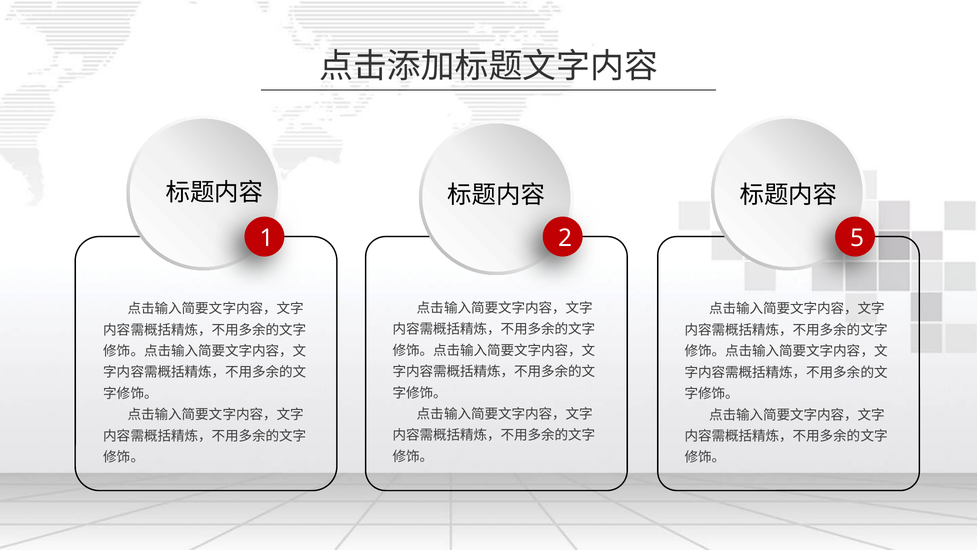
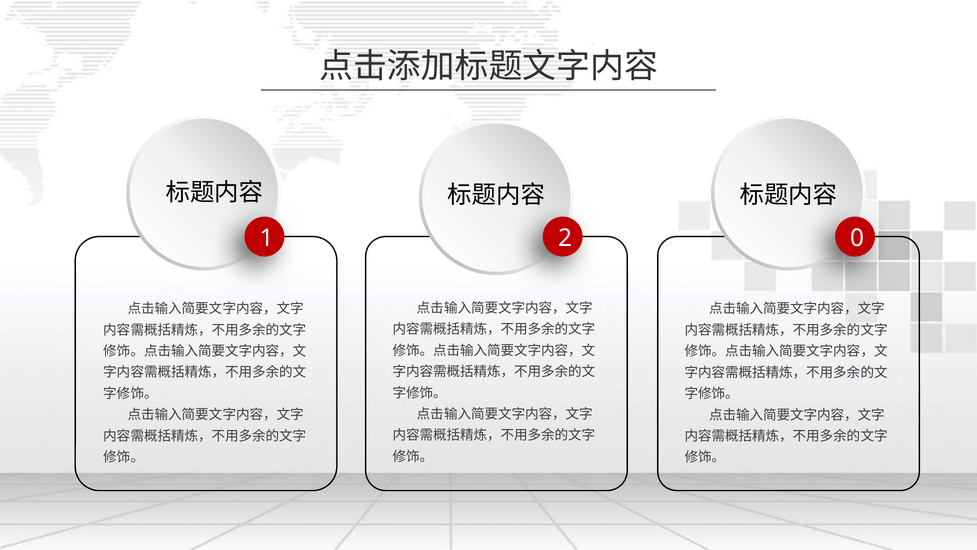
5: 5 -> 0 (857, 238)
